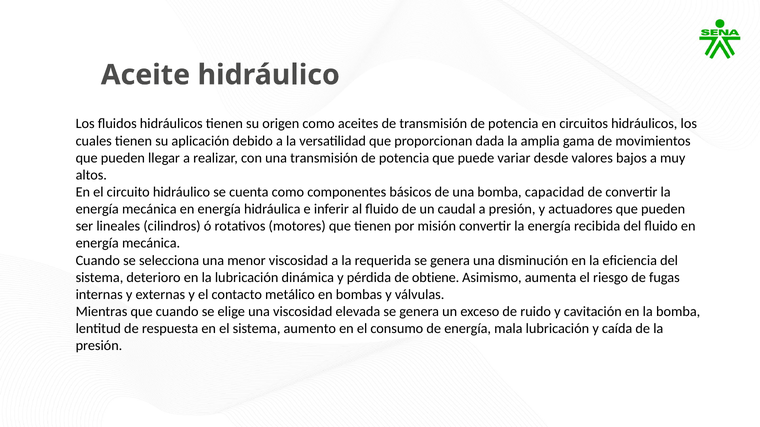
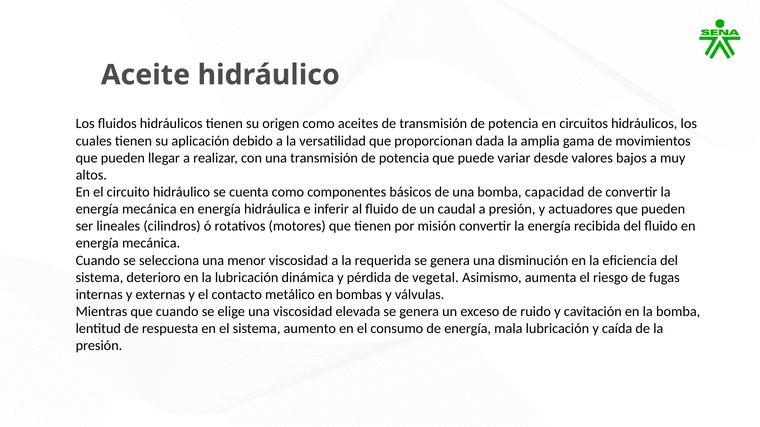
obtiene: obtiene -> vegetal (435, 278)
